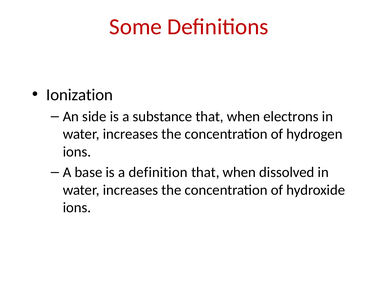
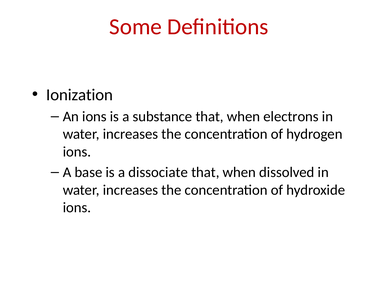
An side: side -> ions (94, 117)
definition: definition -> dissociate (158, 173)
